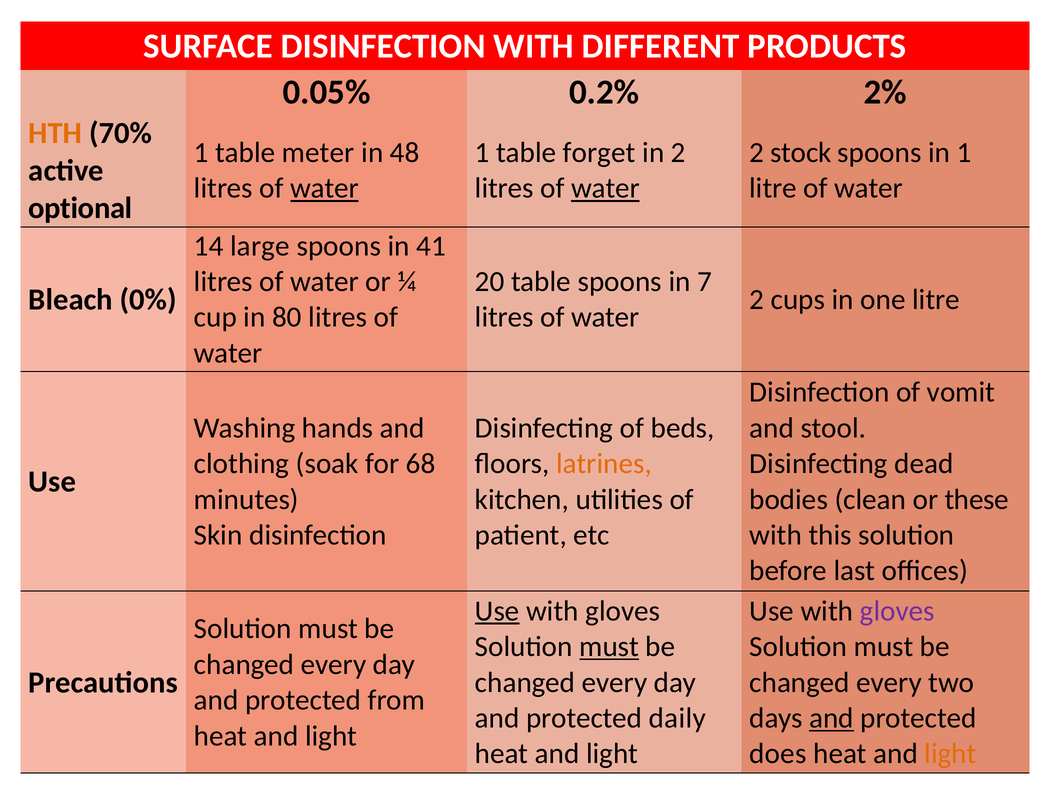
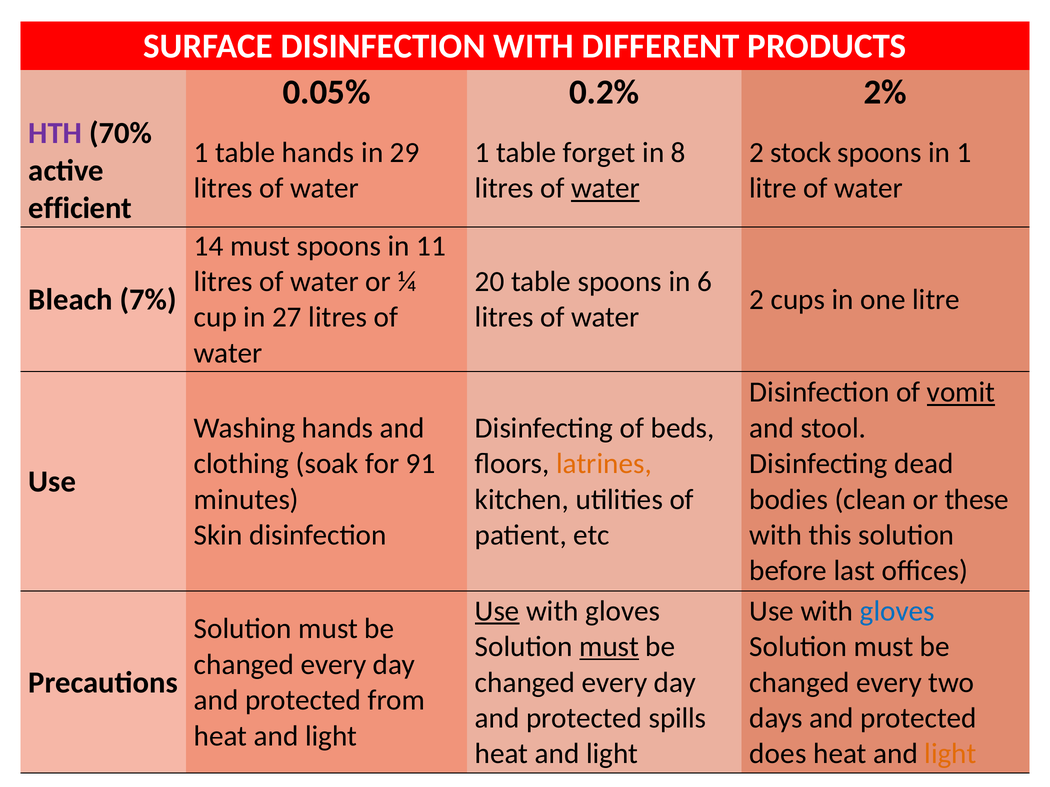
HTH colour: orange -> purple (55, 133)
table meter: meter -> hands (318, 153)
48: 48 -> 29 (405, 153)
in 2: 2 -> 8 (678, 153)
water underline: present -> none (325, 188)
optional: optional -> efficient (80, 208)
14 large: large -> must (260, 246)
41: 41 -> 11 (431, 246)
7: 7 -> 6 (705, 282)
0%: 0% -> 7% (148, 300)
80: 80 -> 27 (287, 318)
vomit underline: none -> present (961, 393)
68: 68 -> 91 (421, 464)
gloves colour: purple -> blue (897, 611)
daily: daily -> spills (678, 719)
and underline: present -> none (831, 719)
